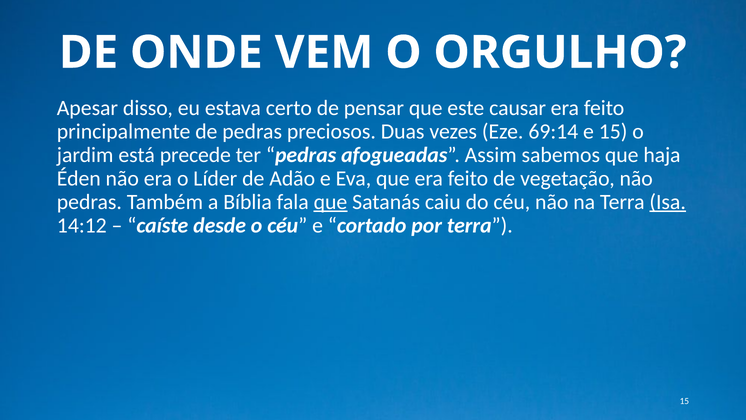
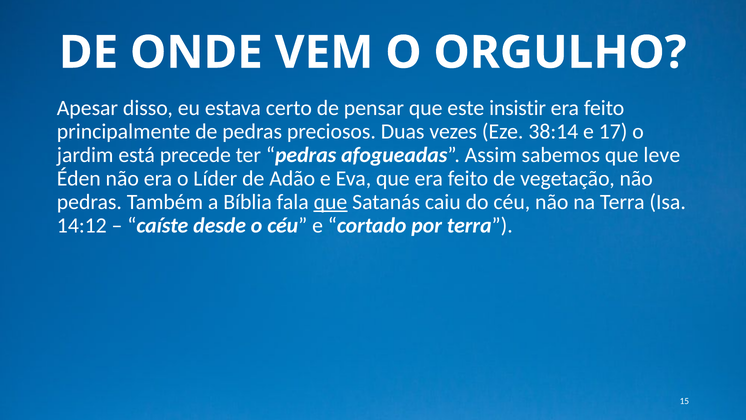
causar: causar -> insistir (518, 108)
69:14: 69:14 -> 38:14 (553, 131)
e 15: 15 -> 17 (613, 131)
haja: haja -> leve (662, 155)
Isa underline: present -> none (668, 202)
